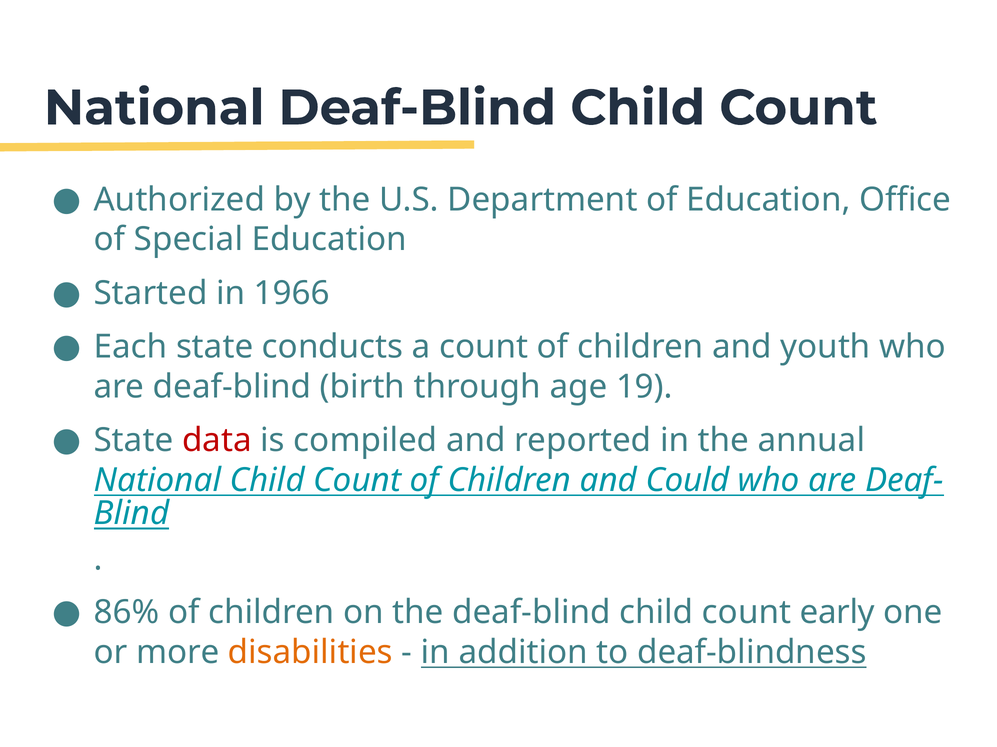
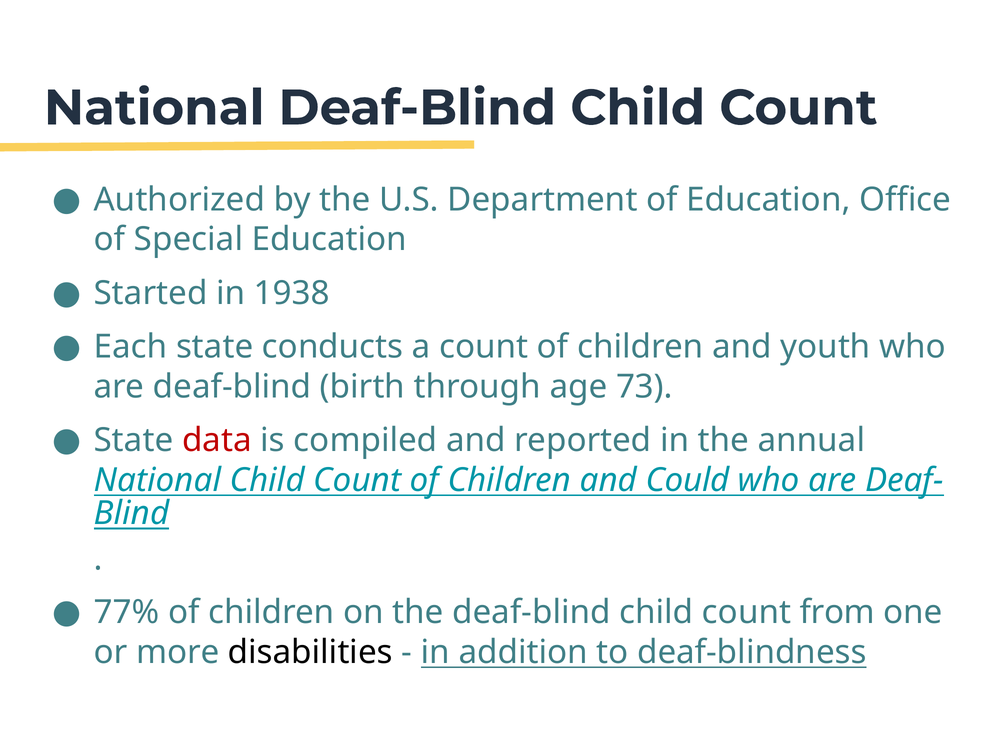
1966: 1966 -> 1938 (292, 293)
19: 19 -> 73 (644, 387)
86%: 86% -> 77% (127, 613)
early: early -> from (837, 613)
disabilities colour: orange -> black (310, 653)
